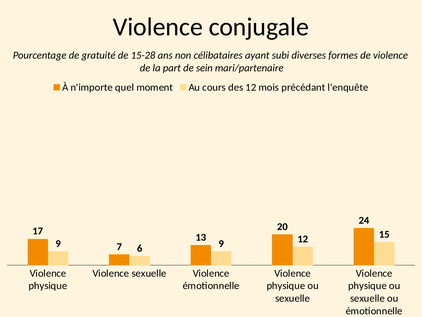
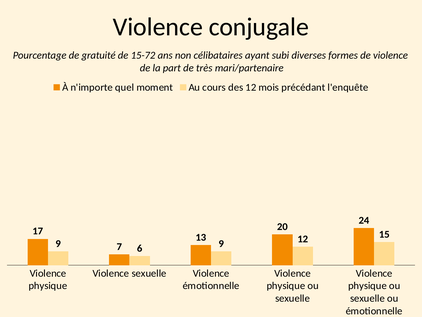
15-28: 15-28 -> 15-72 (143, 55)
sein: sein -> très (204, 68)
